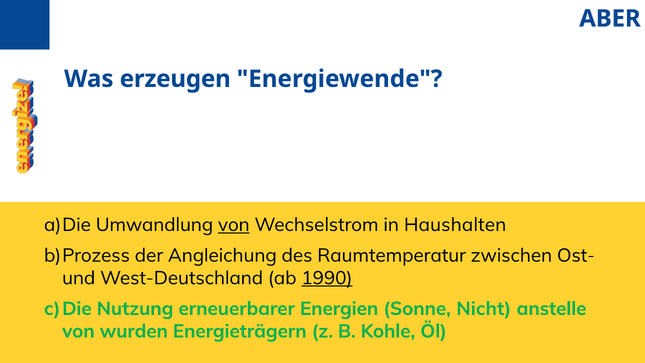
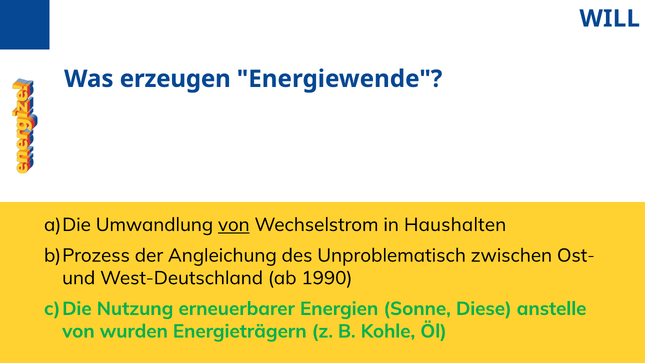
ABER: ABER -> WILL (610, 19)
Raumtemperatur: Raumtemperatur -> Unproblematisch (392, 255)
1990 underline: present -> none (327, 278)
Nicht: Nicht -> Diese (484, 309)
